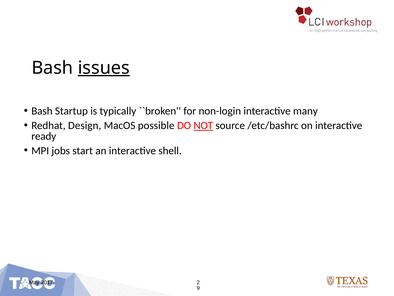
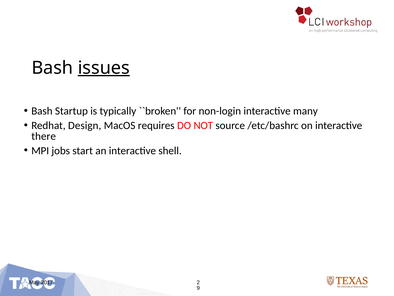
possible: possible -> requires (156, 125)
NOT underline: present -> none (203, 125)
ready: ready -> there (44, 136)
